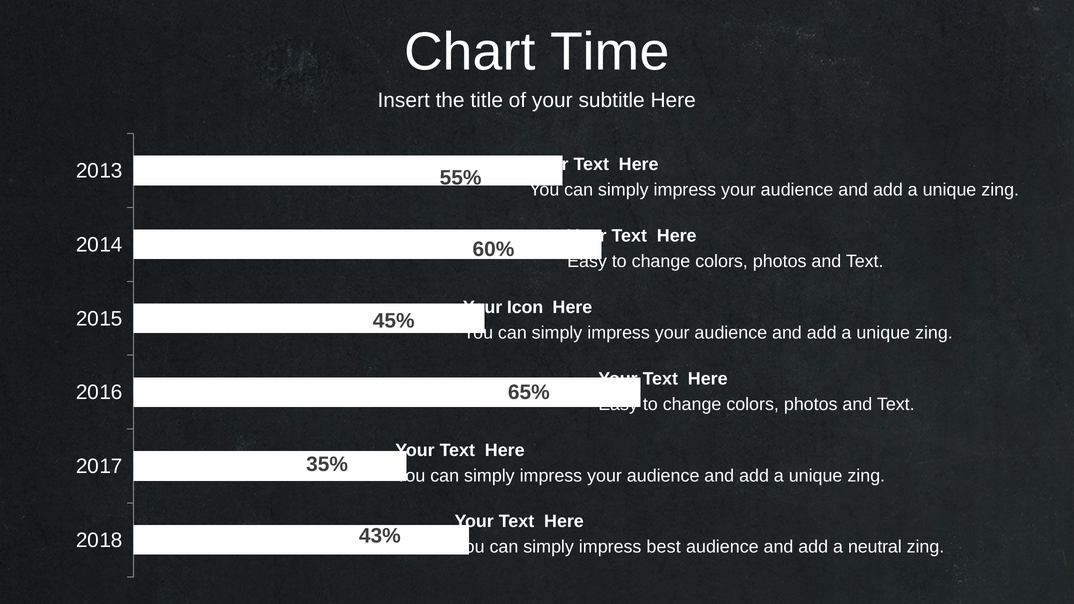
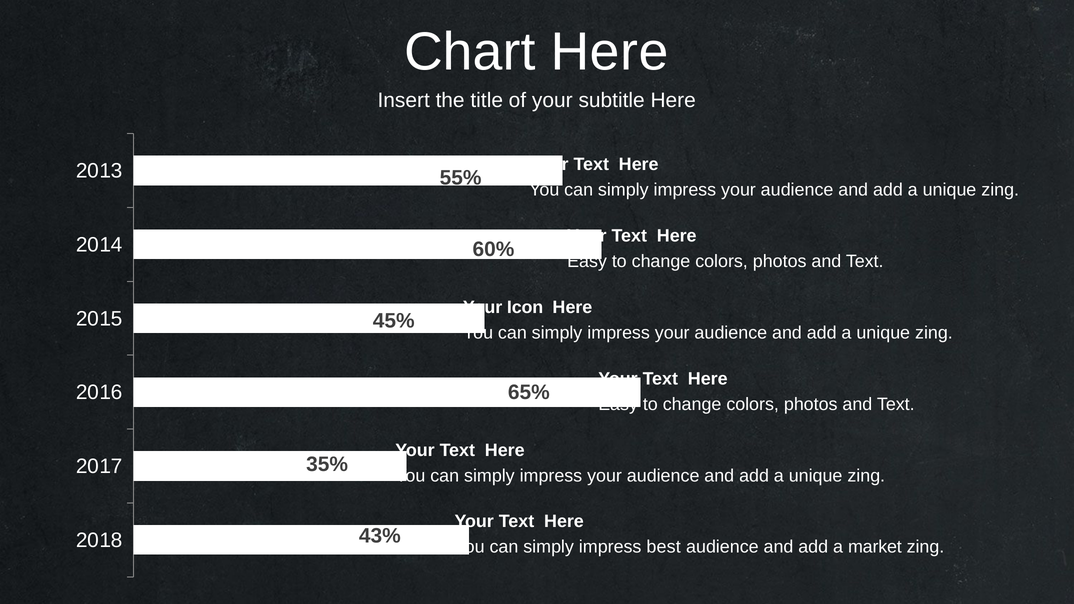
Chart Time: Time -> Here (610, 52)
neutral: neutral -> market (875, 547)
